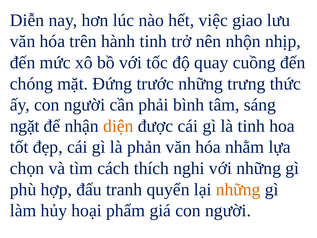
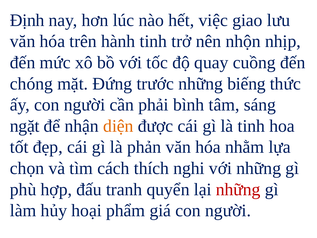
Diễn: Diễn -> Định (27, 20)
trưng: trưng -> biếng (247, 84)
những colour: orange -> red (238, 189)
